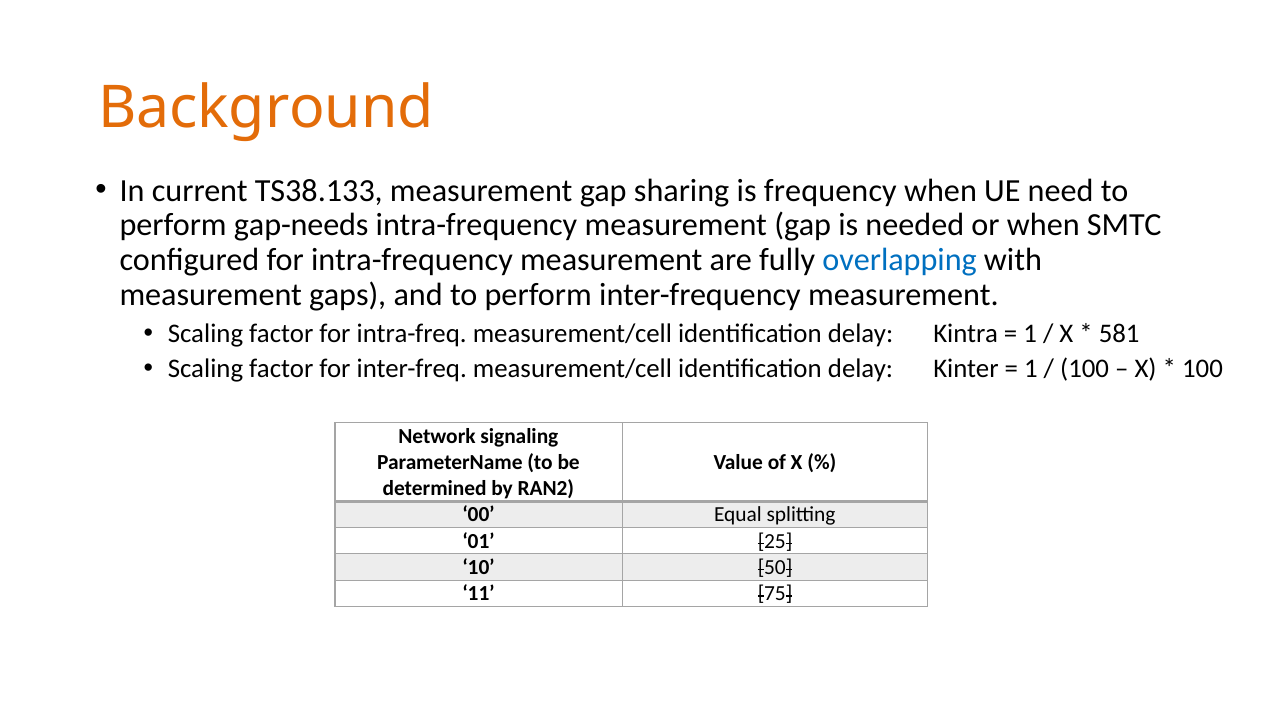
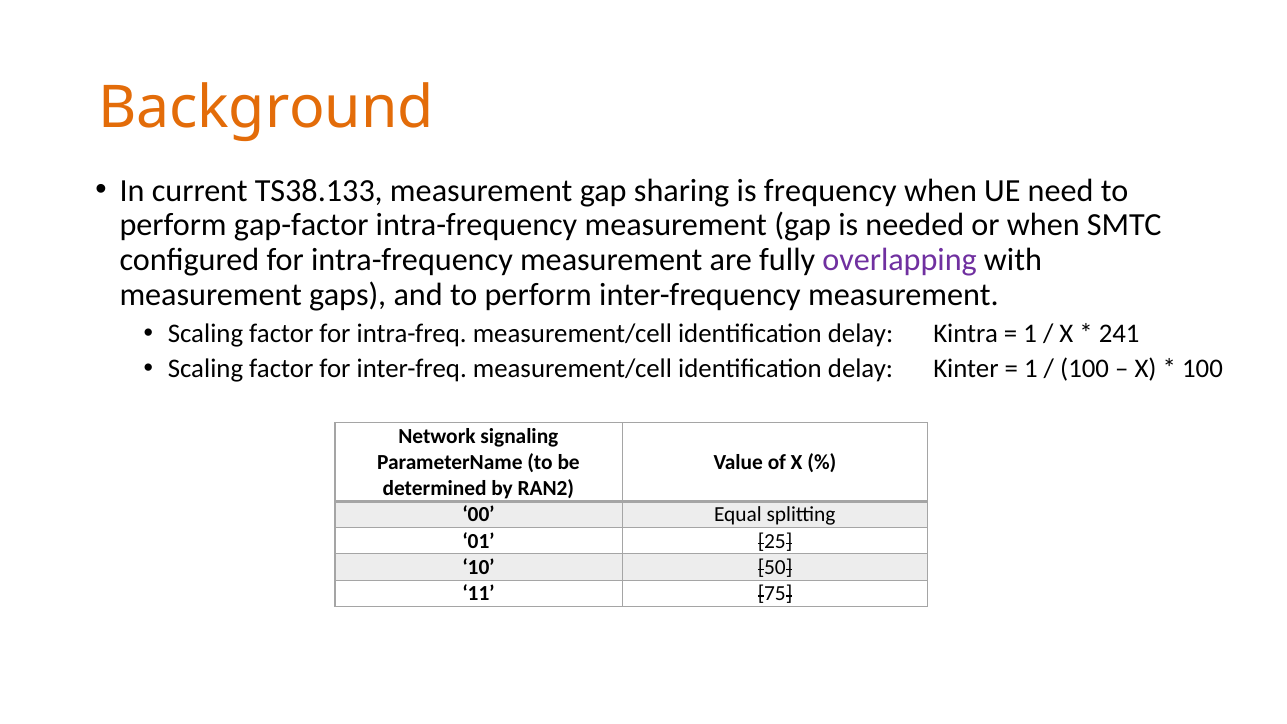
gap-needs: gap-needs -> gap-factor (301, 225)
overlapping colour: blue -> purple (900, 260)
581: 581 -> 241 (1119, 333)
